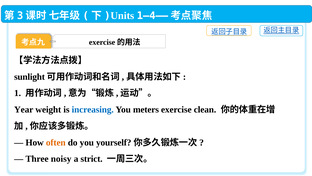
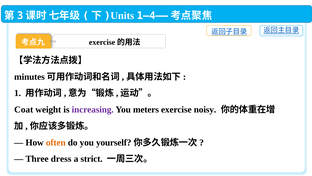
sunlight: sunlight -> minutes (29, 77)
Year: Year -> Coat (24, 109)
increasing colour: blue -> purple (93, 109)
clean: clean -> noisy (205, 109)
noisy: noisy -> dress (61, 158)
